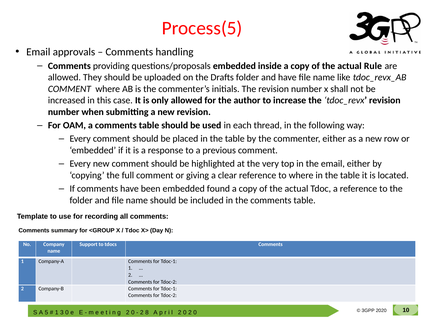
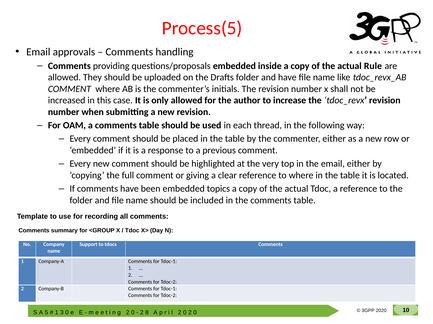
found: found -> topics (218, 189)
